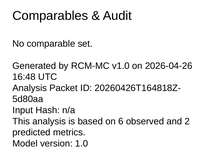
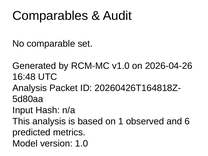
6: 6 -> 1 (121, 121)
2: 2 -> 6 (187, 121)
